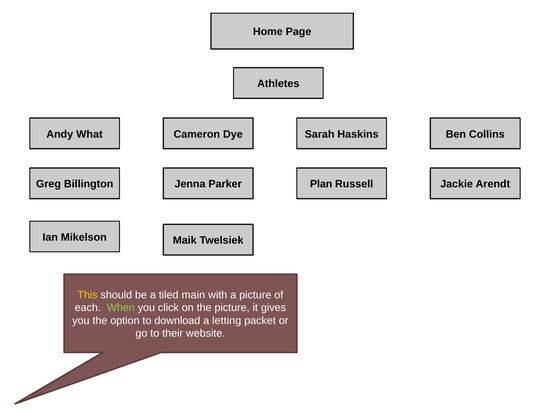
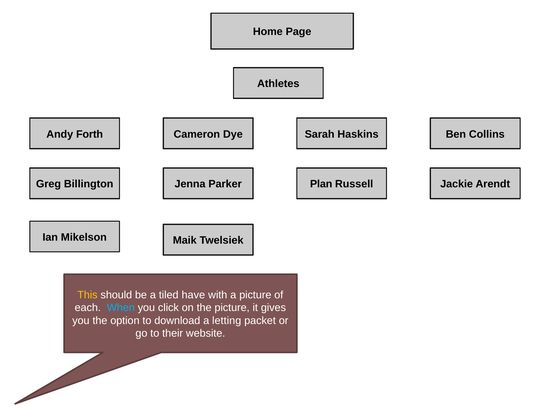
What: What -> Forth (90, 134)
main: main -> have (193, 294)
When colour: light green -> light blue (121, 307)
